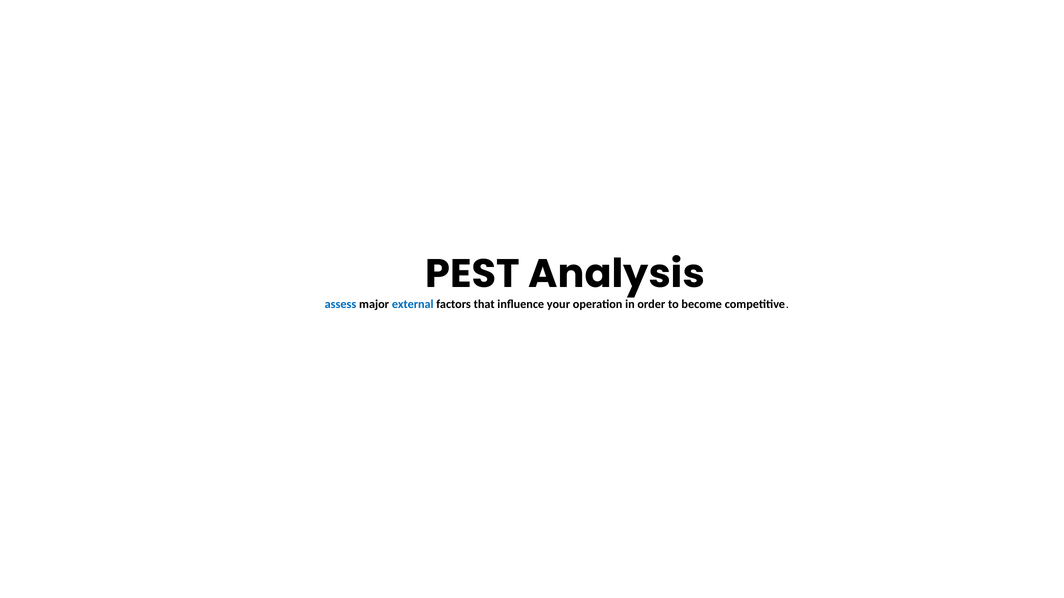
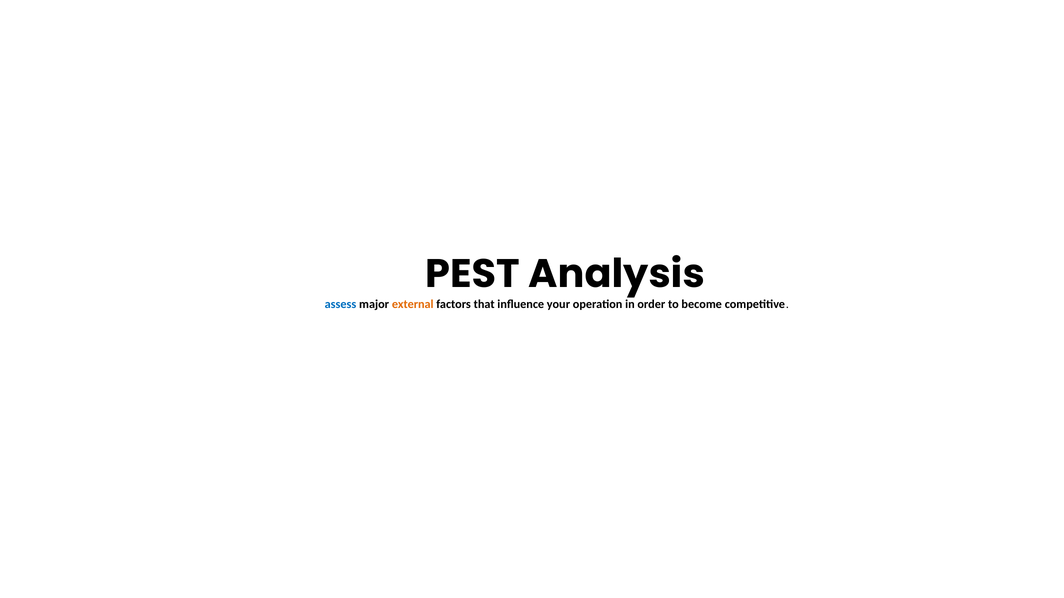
external colour: blue -> orange (413, 305)
